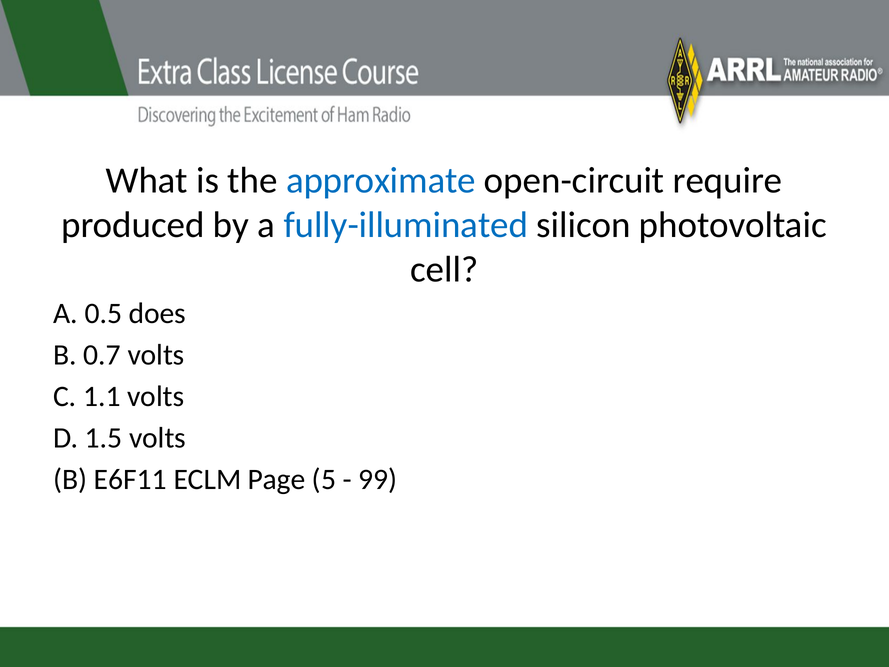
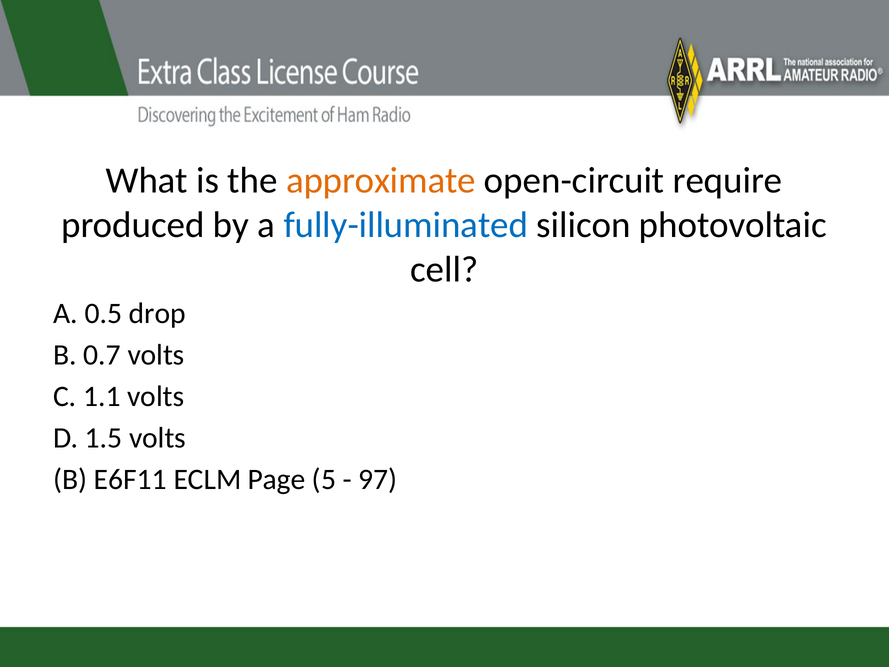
approximate colour: blue -> orange (381, 180)
does: does -> drop (157, 313)
99: 99 -> 97 (378, 479)
